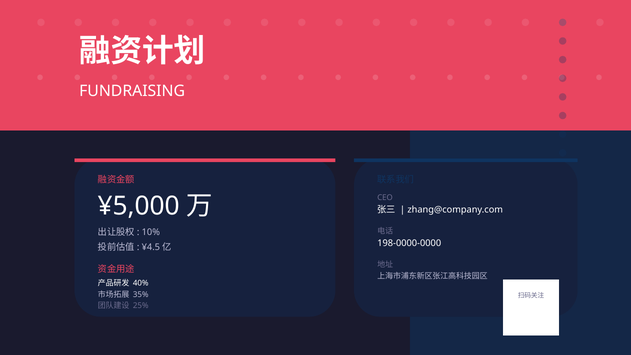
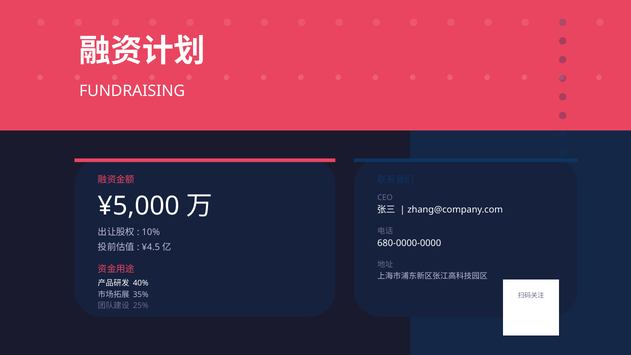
198-0000-0000: 198-0000-0000 -> 680-0000-0000 (409, 243)
